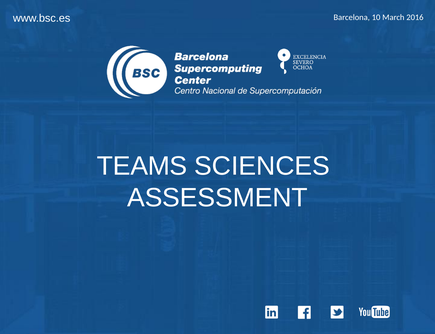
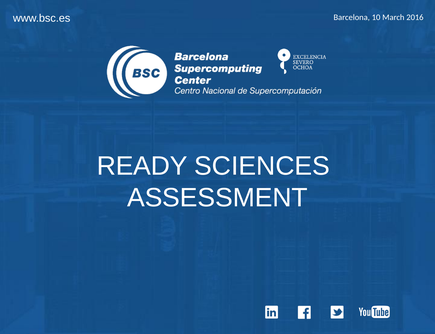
TEAMS: TEAMS -> READY (142, 166)
